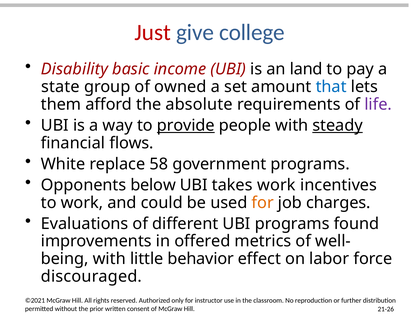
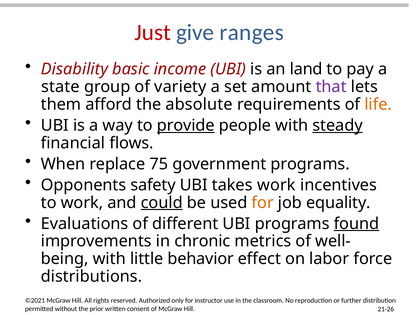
college: college -> ranges (252, 32)
owned: owned -> variety (180, 86)
that colour: blue -> purple (331, 86)
life colour: purple -> orange (378, 104)
White: White -> When (63, 164)
58: 58 -> 75 (159, 164)
below: below -> safety (153, 185)
could underline: none -> present (162, 202)
charges: charges -> equality (338, 202)
found underline: none -> present (357, 223)
offered: offered -> chronic (202, 241)
discouraged: discouraged -> distributions (92, 276)
